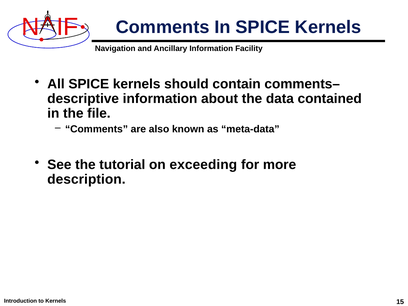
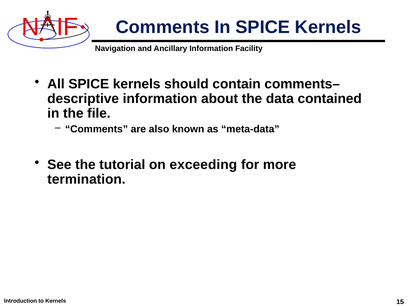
description: description -> termination (86, 179)
